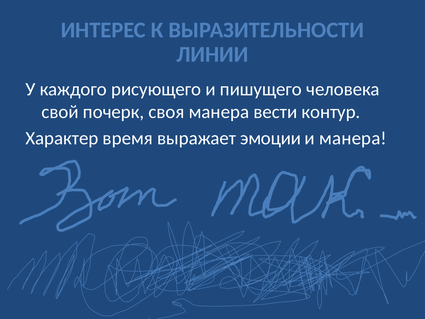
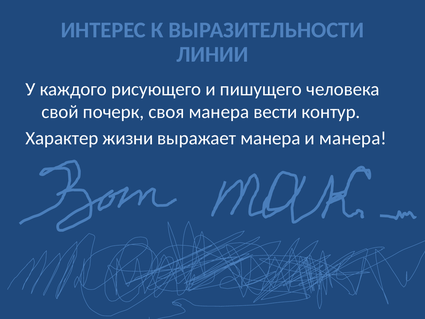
время: время -> жизни (128, 138)
выражает эмоции: эмоции -> манера (271, 138)
